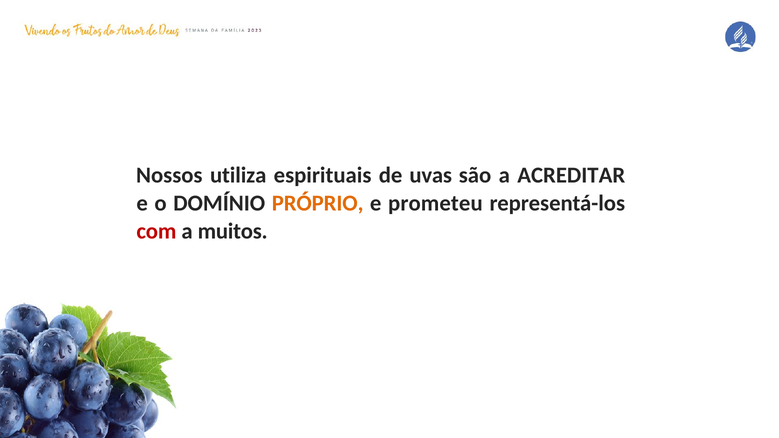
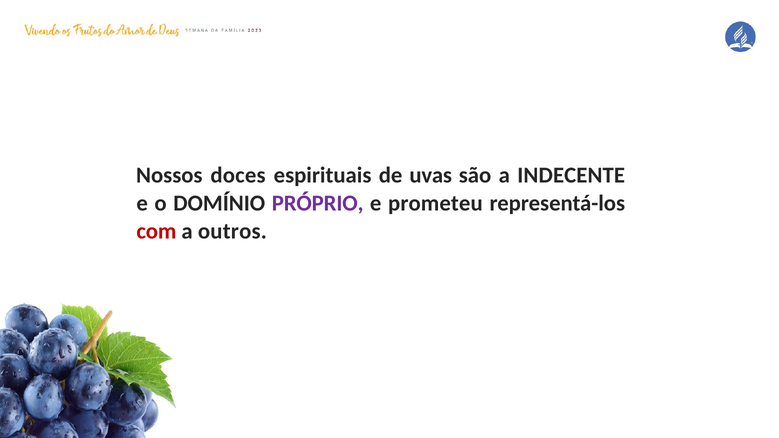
utiliza: utiliza -> doces (238, 175)
ACREDITAR: ACREDITAR -> INDECENTE (571, 175)
PRÓPRIO colour: orange -> purple (318, 203)
muitos: muitos -> outros (232, 231)
